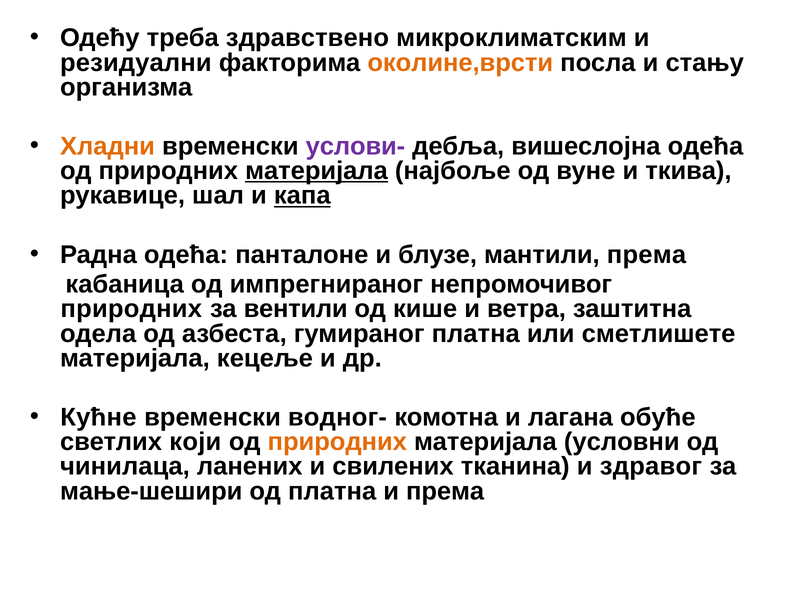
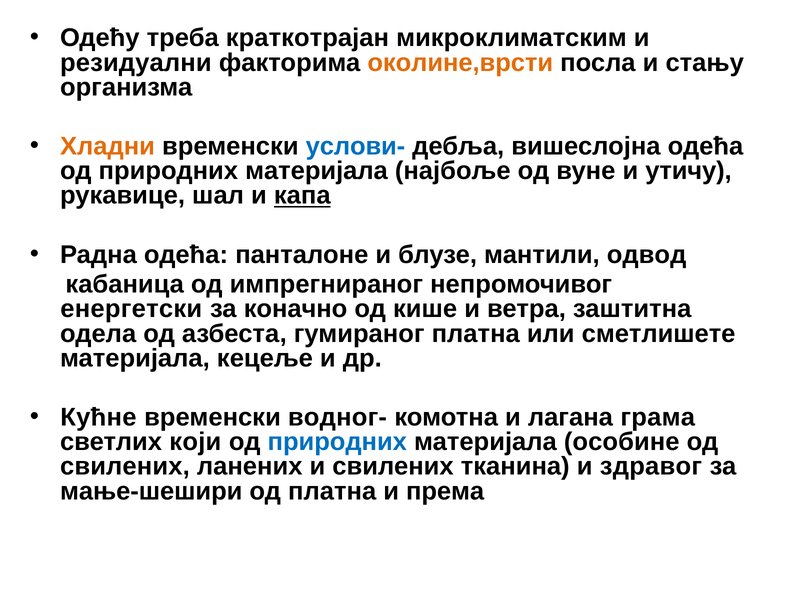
здравствено: здравствено -> краткотрајан (307, 38)
услови- colour: purple -> blue (355, 146)
материјала underline: present -> none (316, 171)
ткива: ткива -> утичу (688, 171)
мантили према: према -> одвод (647, 255)
природних: природних -> енергетски (131, 309)
вентили: вентили -> коначно (296, 309)
обуће: обуће -> грaмa (658, 417)
природних colour: orange -> blue (337, 442)
условни: условни -> особине (622, 442)
чинилаца: чинилаца -> свилених (125, 466)
